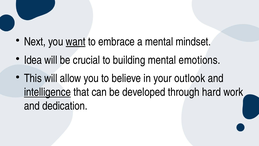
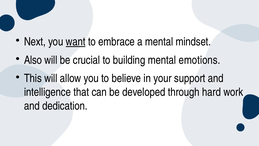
Idea: Idea -> Also (33, 60)
outlook: outlook -> support (190, 78)
intelligence underline: present -> none (47, 92)
